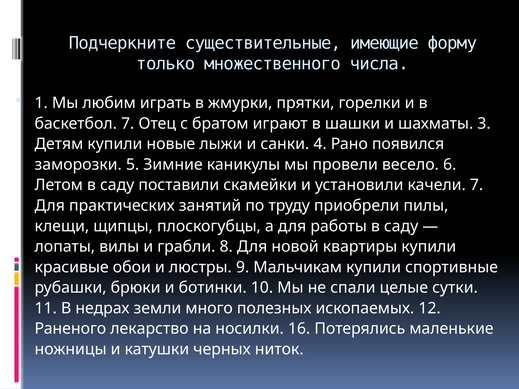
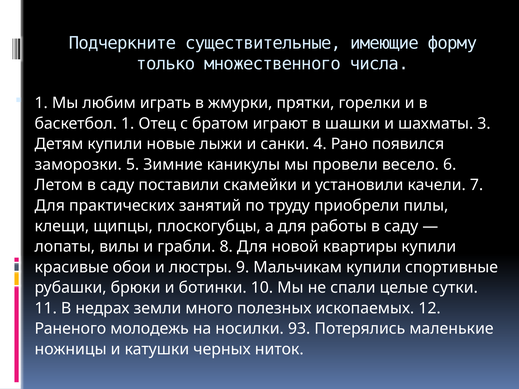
баскетбол 7: 7 -> 1 (128, 124)
лекарство: лекарство -> молодежь (150, 329)
16: 16 -> 93 (299, 329)
